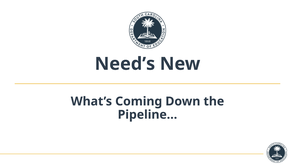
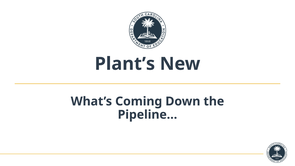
Need’s: Need’s -> Plant’s (125, 64)
